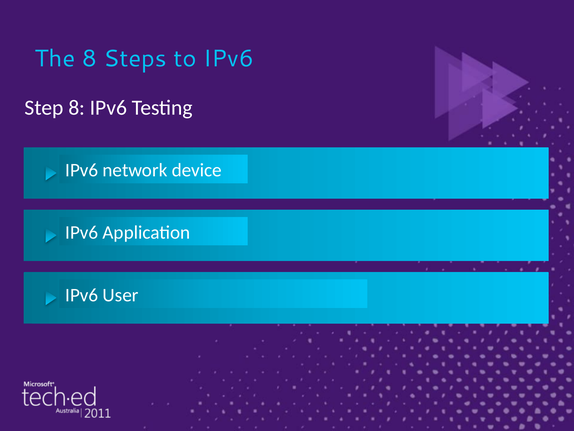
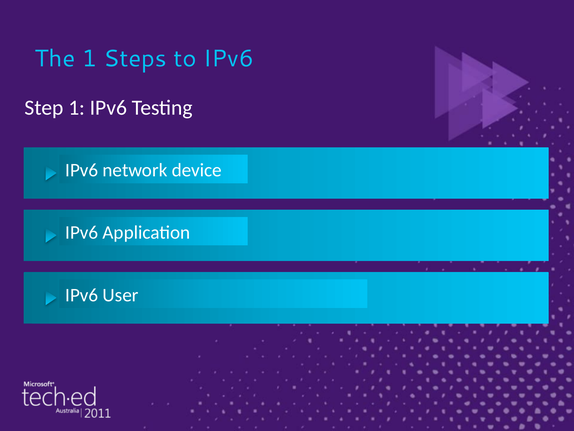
The 8: 8 -> 1 (89, 58)
Step 8: 8 -> 1 (77, 107)
